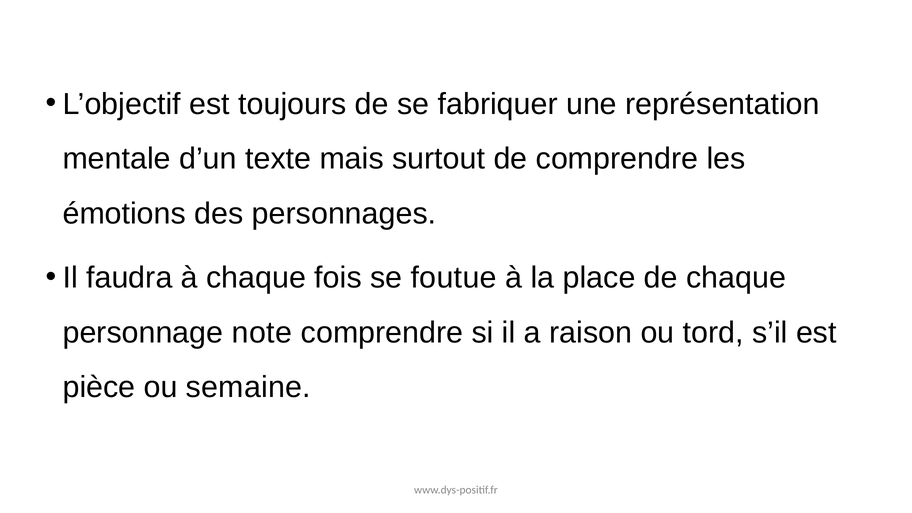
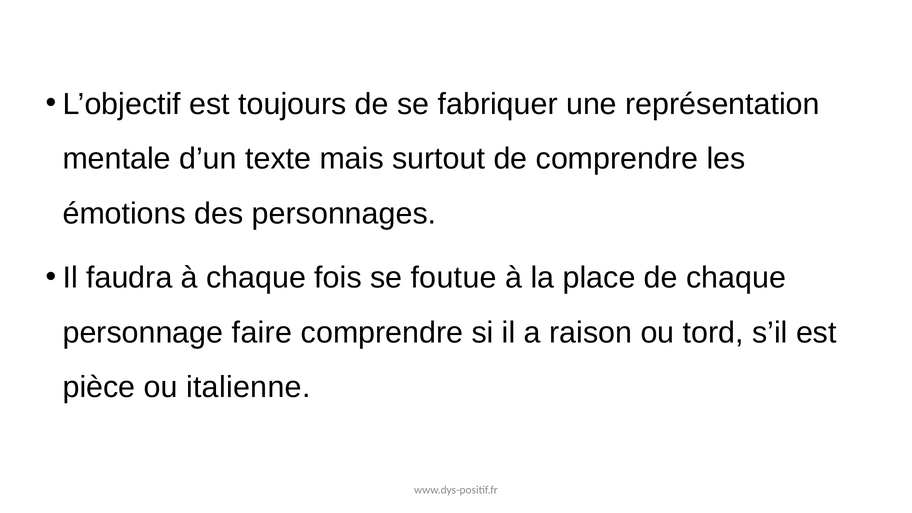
note: note -> faire (262, 333)
semaine: semaine -> italienne (248, 387)
